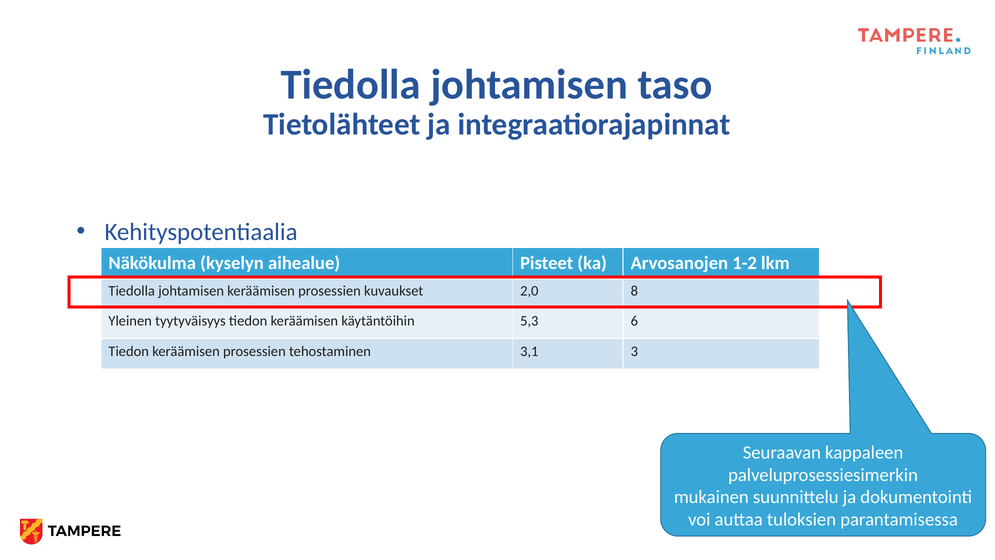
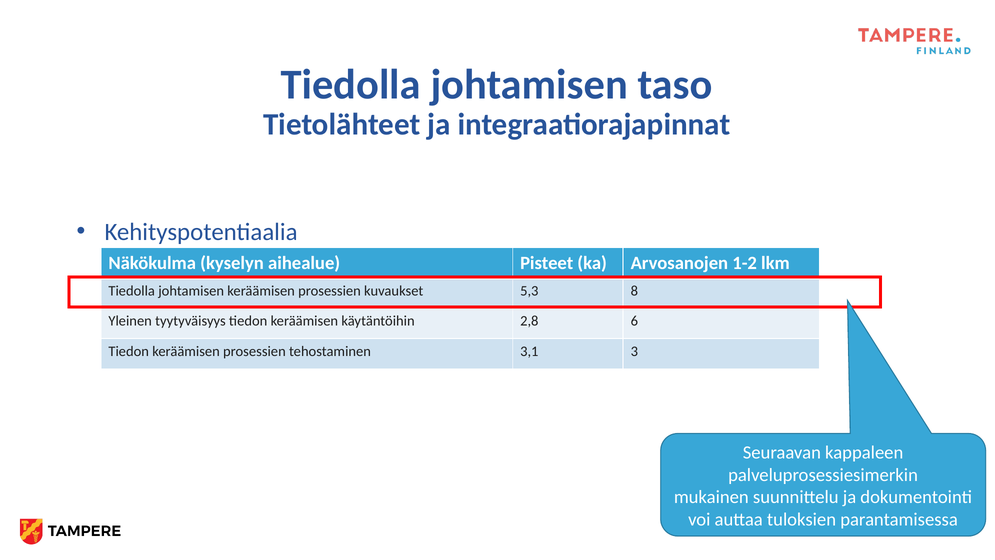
2,0: 2,0 -> 5,3 (529, 291)
5,3: 5,3 -> 2,8 (529, 321)
